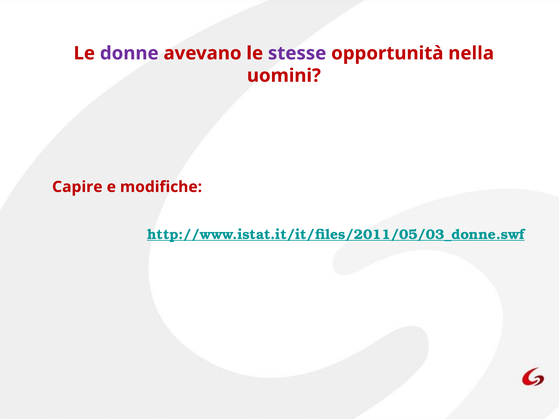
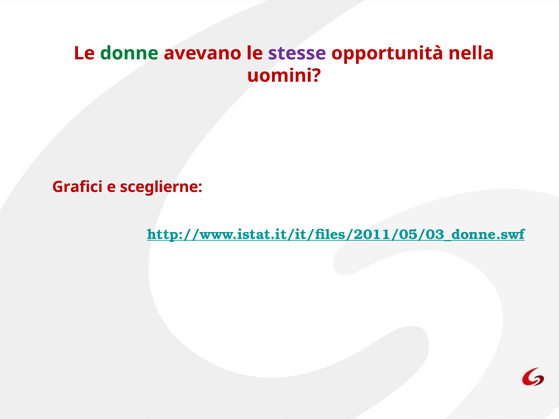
donne colour: purple -> green (129, 53)
Capire: Capire -> Grafici (77, 187)
modifiche: modifiche -> sceglierne (161, 187)
